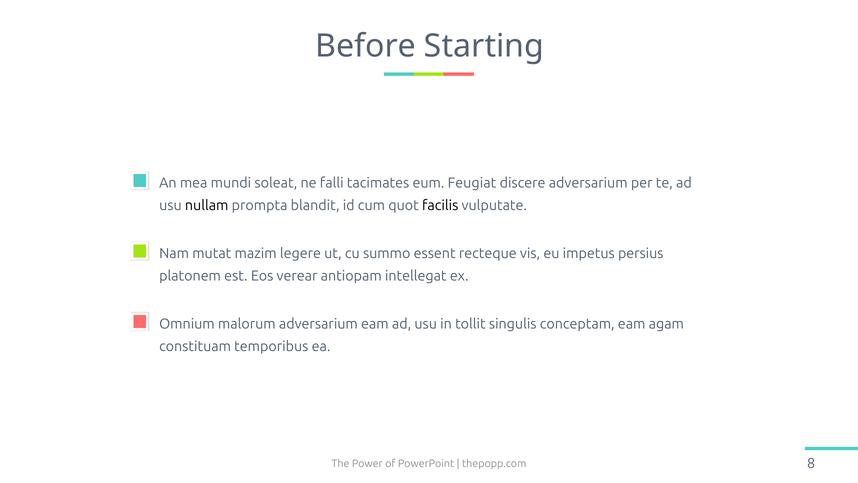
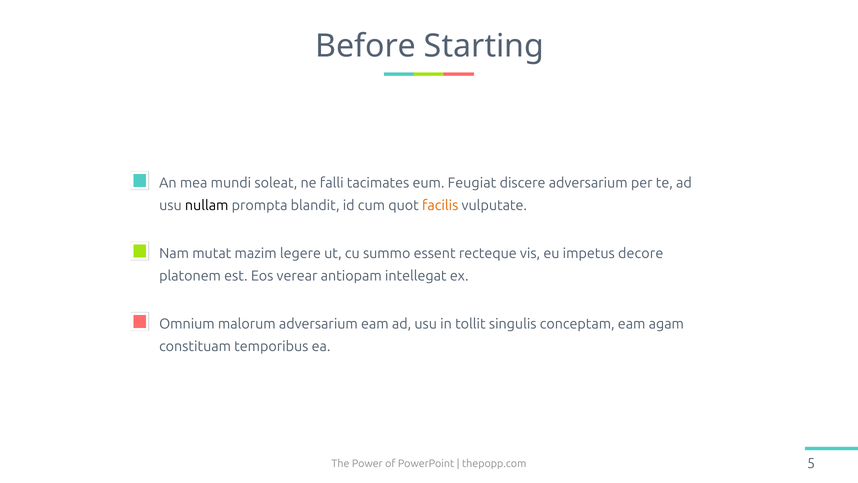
facilis colour: black -> orange (440, 205)
persius: persius -> decore (641, 253)
8: 8 -> 5 (811, 463)
